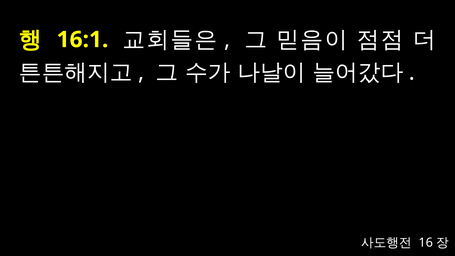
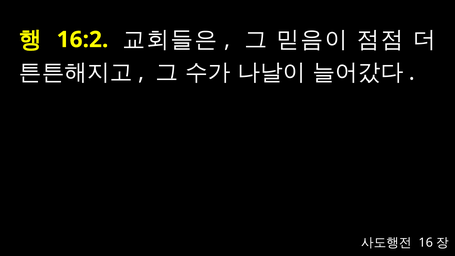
16:1: 16:1 -> 16:2 (82, 40)
